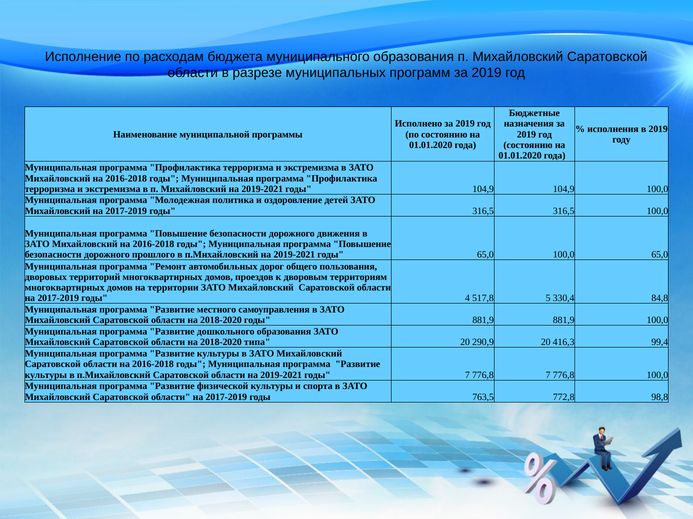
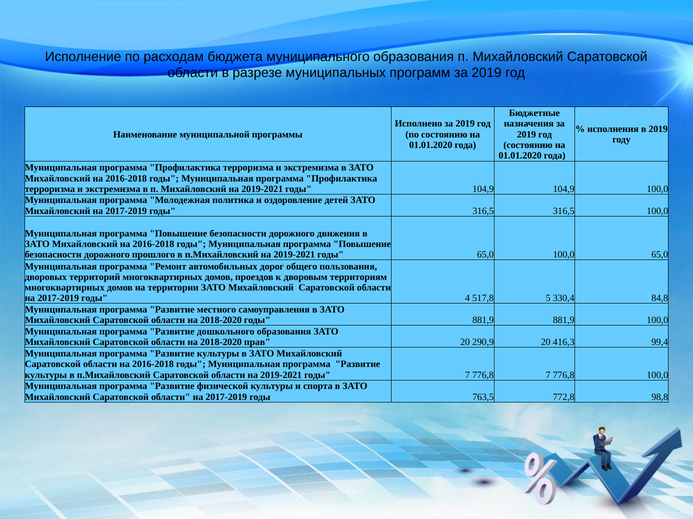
типа: типа -> прав (257, 343)
